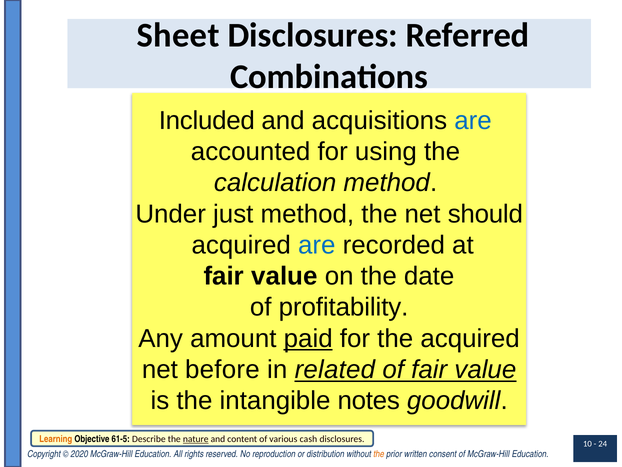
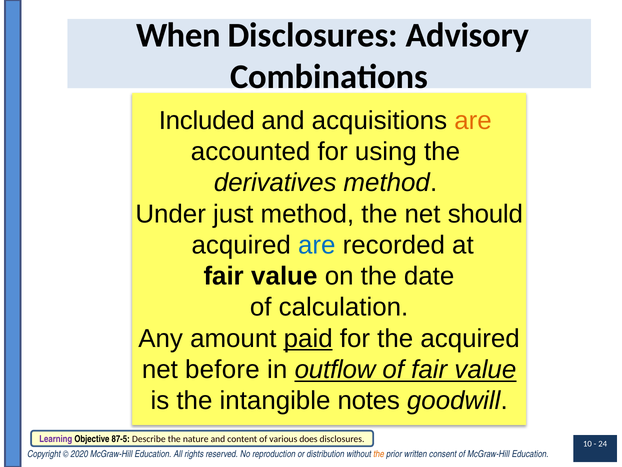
Sheet: Sheet -> When (178, 35)
Referred: Referred -> Advisory (467, 35)
are colour: blue -> orange (473, 121)
calculation: calculation -> derivatives (275, 183)
profitability: profitability -> calculation (343, 307)
related: related -> outflow (335, 369)
Learning colour: orange -> purple (56, 439)
61-5: 61-5 -> 87-5 (121, 439)
nature underline: present -> none (196, 439)
cash: cash -> does (309, 439)
